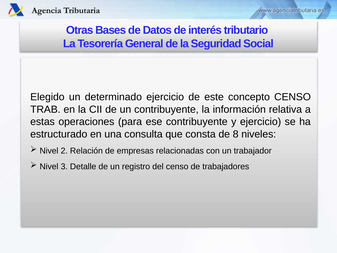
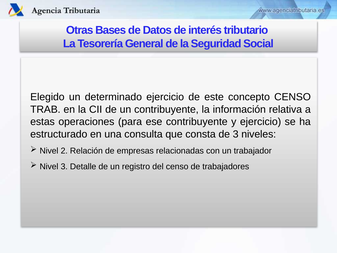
de 8: 8 -> 3 (236, 134)
